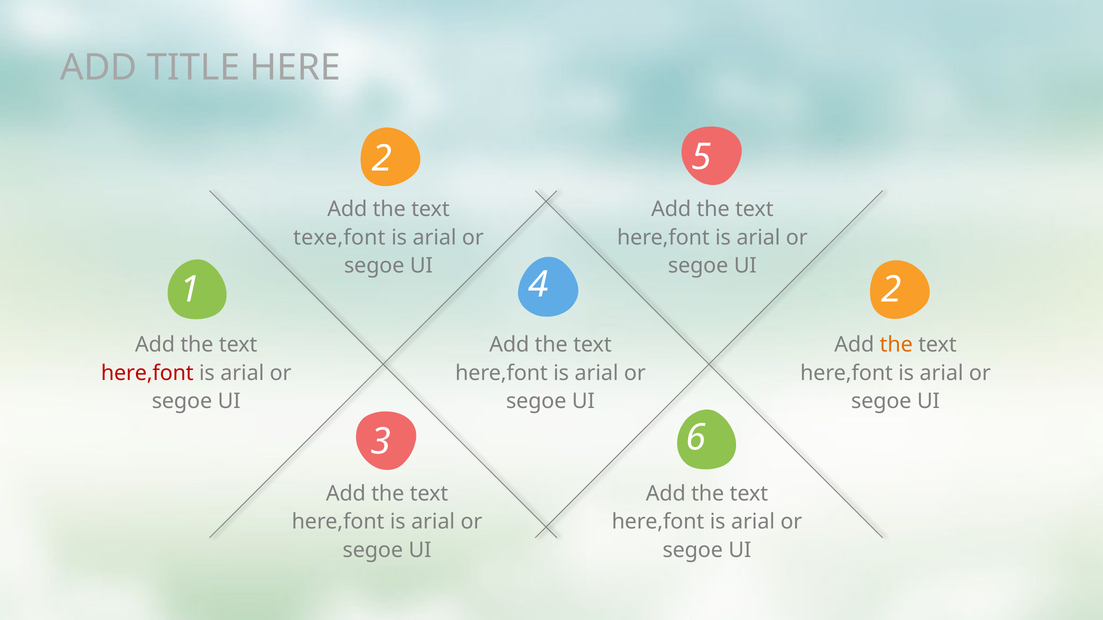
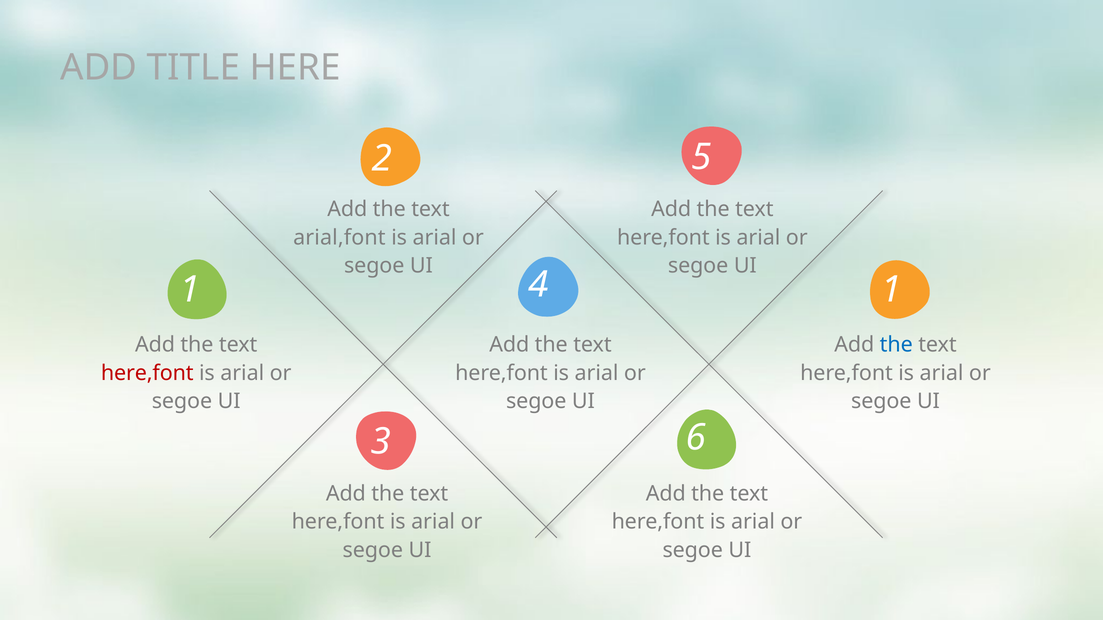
texe,font: texe,font -> arial,font (339, 238)
4 2: 2 -> 1 (891, 290)
the colour: orange -> blue (896, 345)
